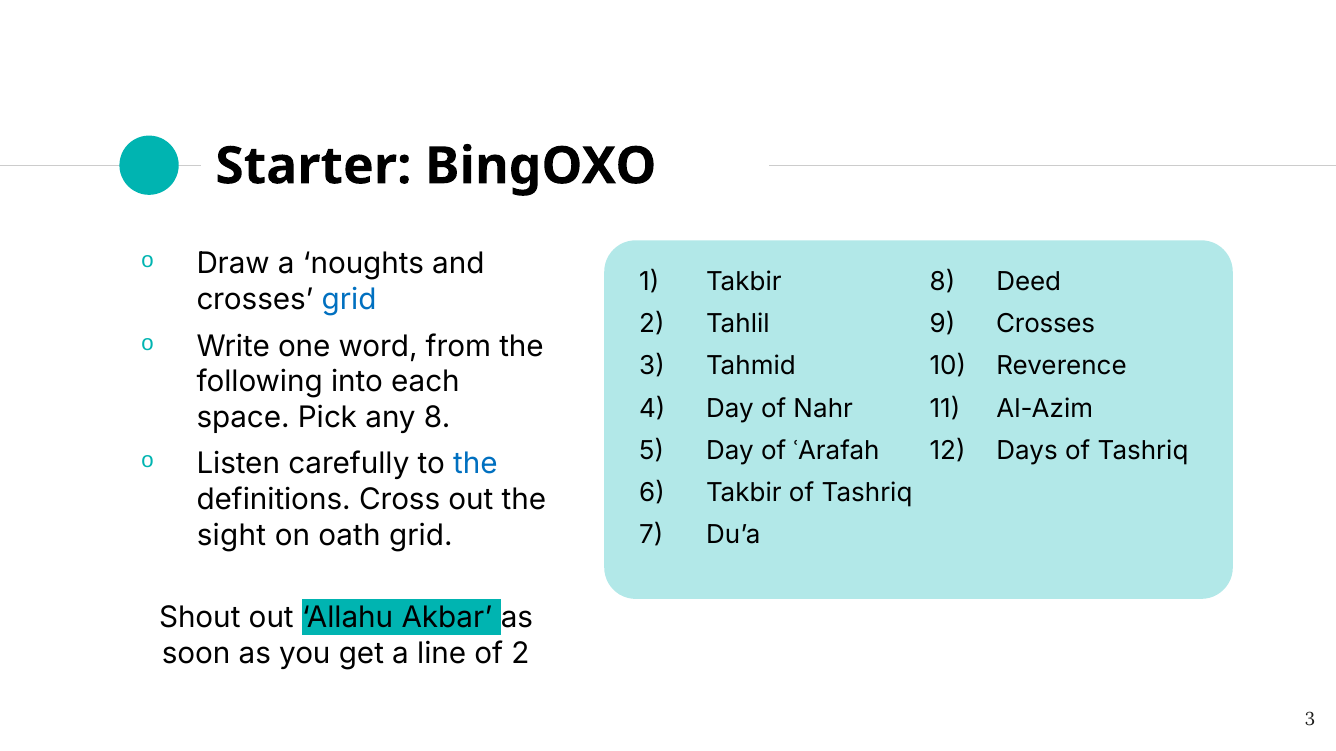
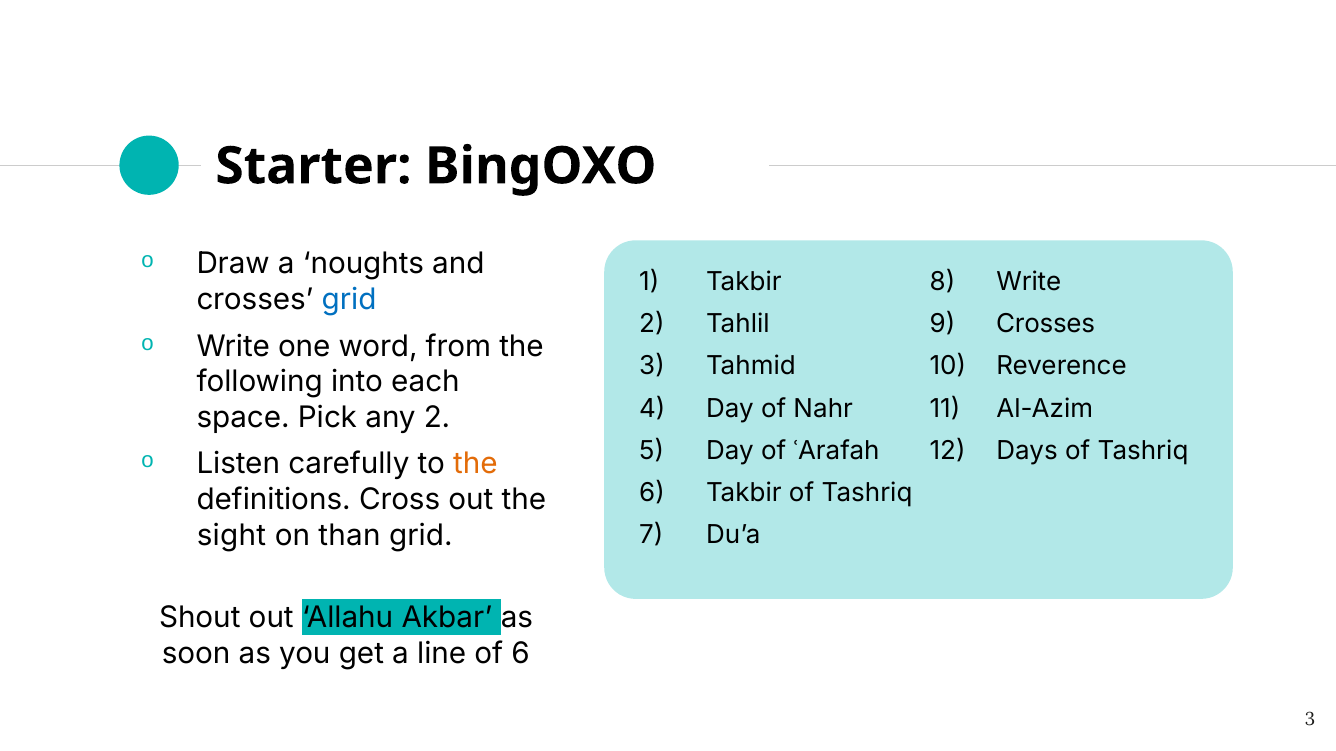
Deed: Deed -> Write (1029, 282)
any 8: 8 -> 2 (437, 418)
the colour: blue -> orange (475, 464)
oath: oath -> than (349, 536)
of 2: 2 -> 6 (521, 654)
